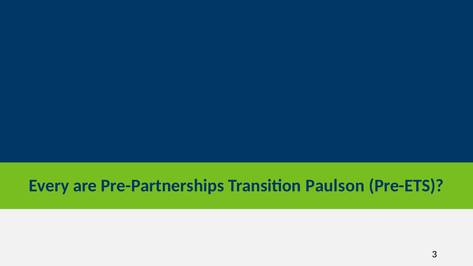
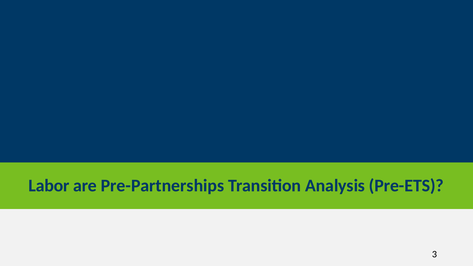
Every: Every -> Labor (49, 186)
Paulson: Paulson -> Analysis (335, 186)
